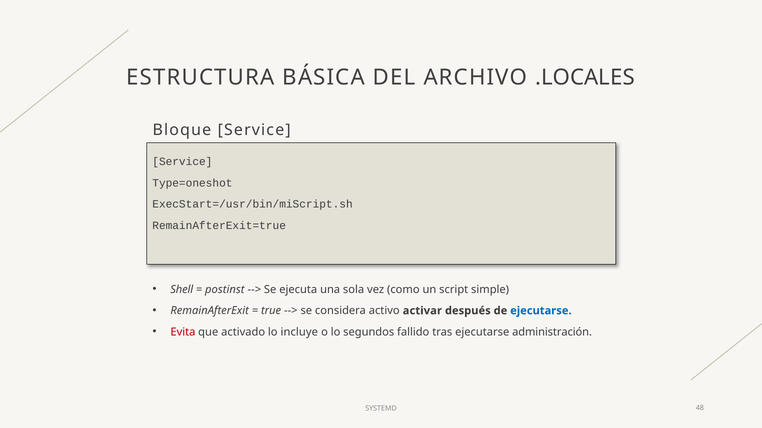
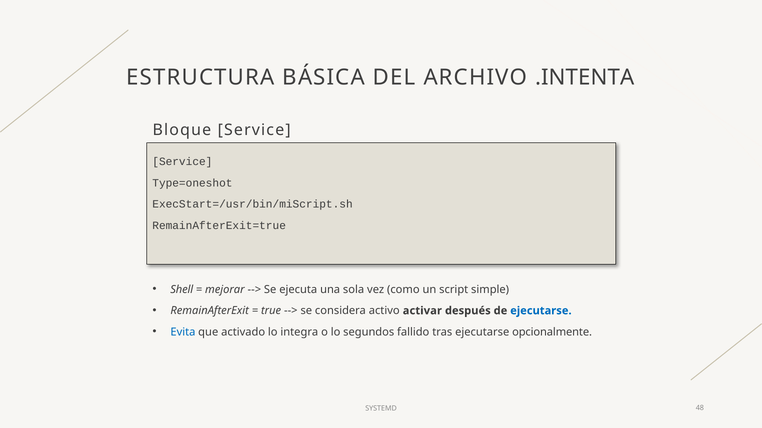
.LOCALES: .LOCALES -> .INTENTA (585, 77)
postinst: postinst -> mejorar (225, 290)
Evita colour: red -> blue (183, 332)
incluye: incluye -> integra (299, 332)
administración: administración -> opcionalmente (552, 332)
